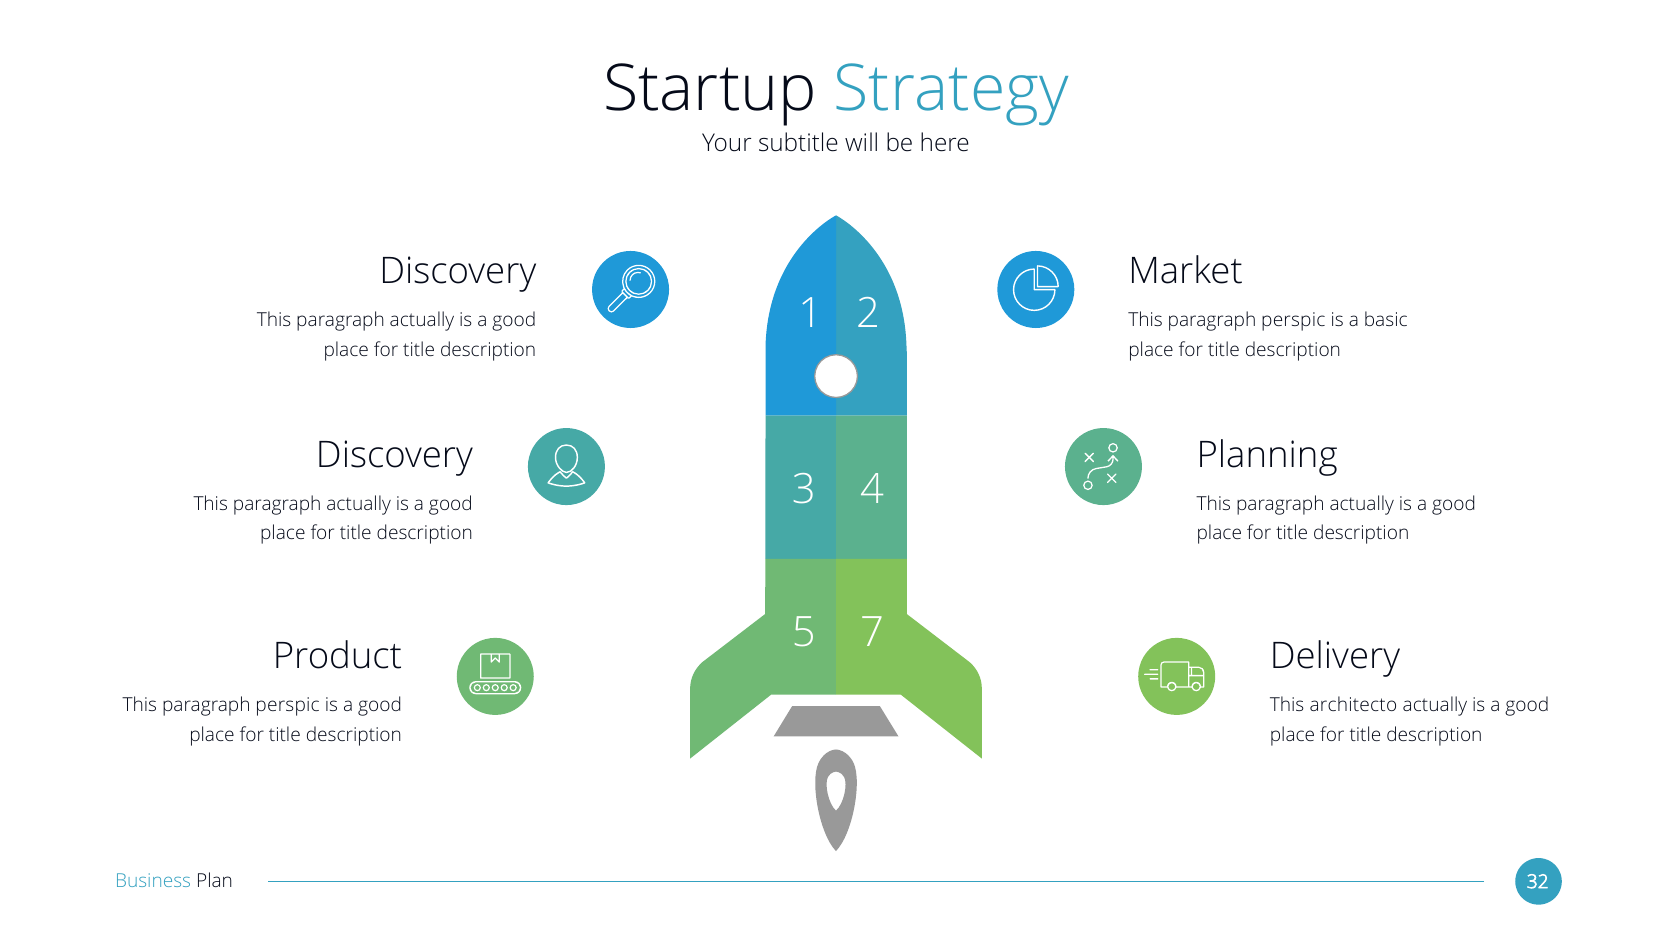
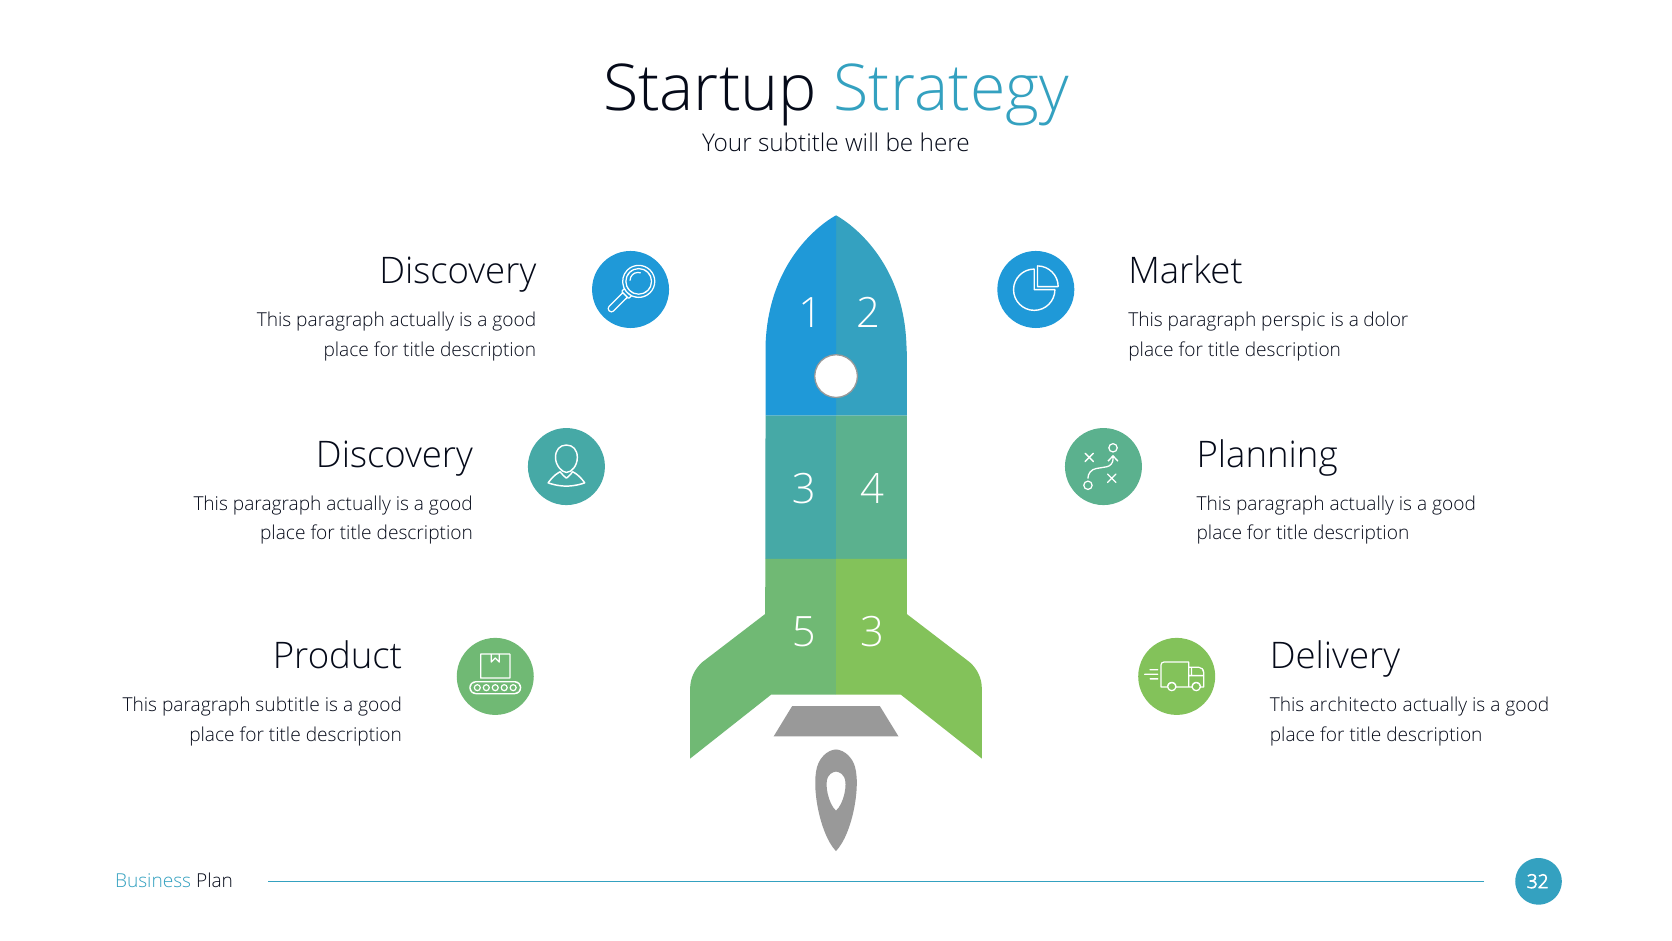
basic: basic -> dolor (1386, 320)
5 7: 7 -> 3 (872, 632)
perspic: perspic -> subtitle (288, 705)
